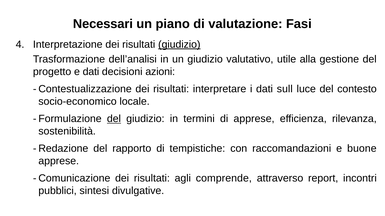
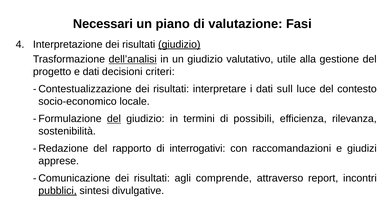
dell’analisi underline: none -> present (133, 59)
azioni: azioni -> criteri (160, 72)
di apprese: apprese -> possibili (254, 119)
tempistiche: tempistiche -> interrogativi (197, 149)
buone: buone -> giudizi (362, 149)
pubblici underline: none -> present (58, 191)
